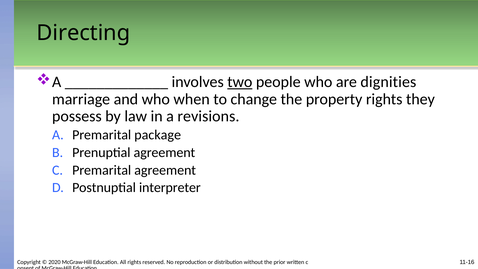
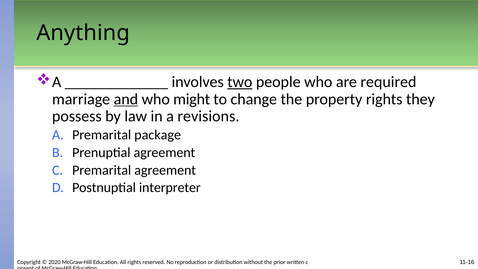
Directing: Directing -> Anything (83, 33)
dignities: dignities -> required (388, 82)
and underline: none -> present (126, 99)
when: when -> might (192, 99)
